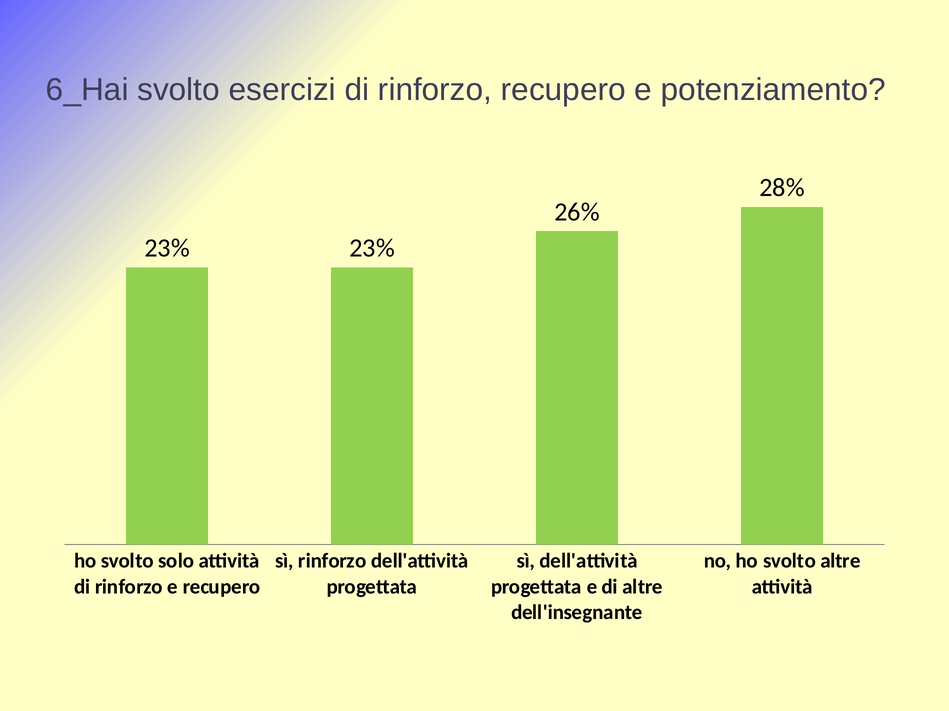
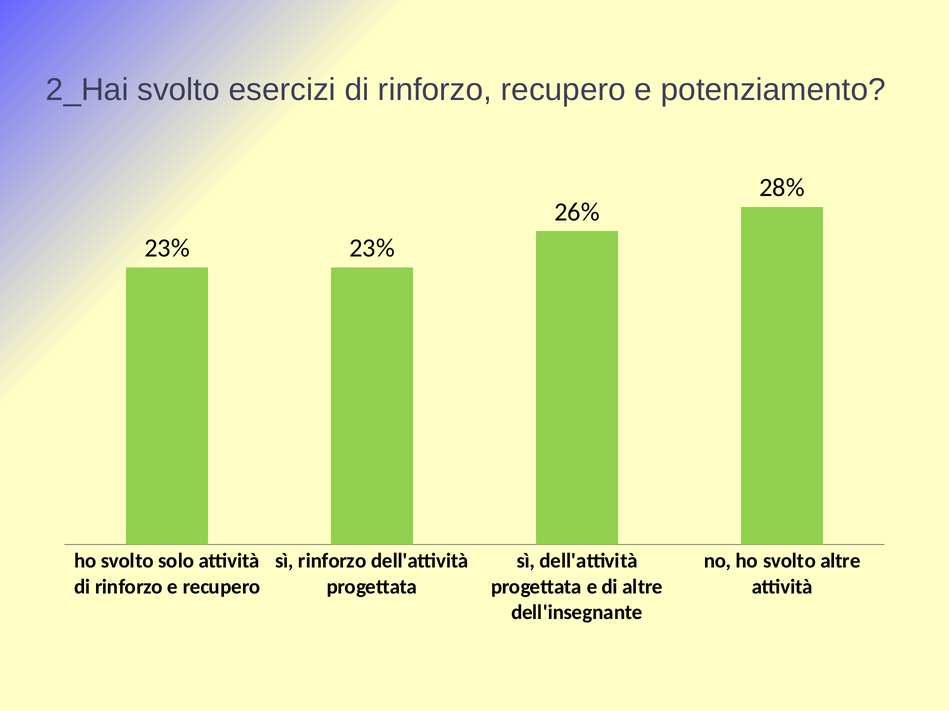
6_Hai: 6_Hai -> 2_Hai (87, 90)
